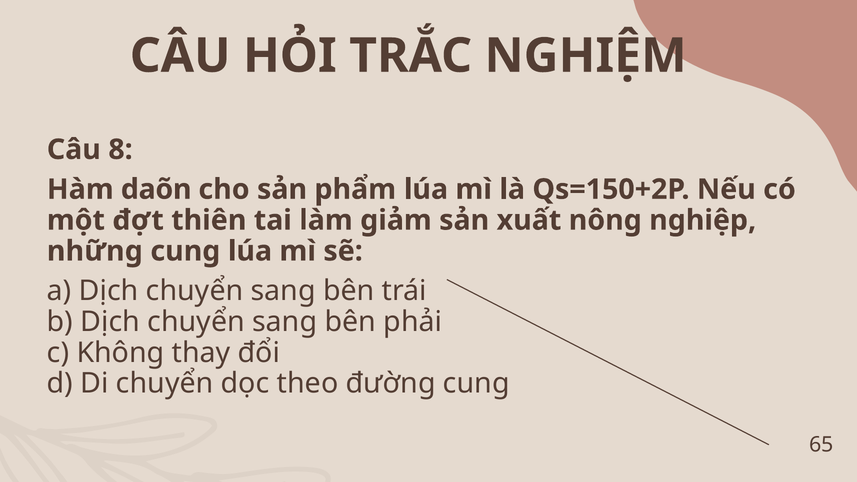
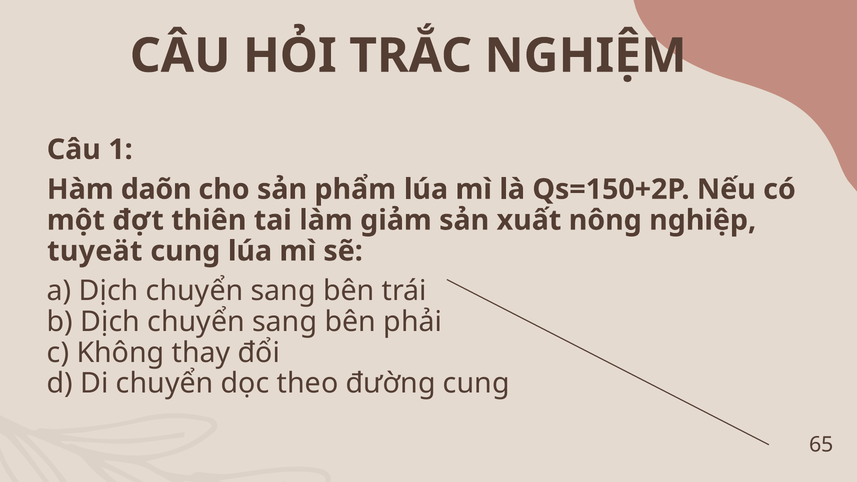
8: 8 -> 1 (121, 150)
những: những -> tuyeät (95, 251)
